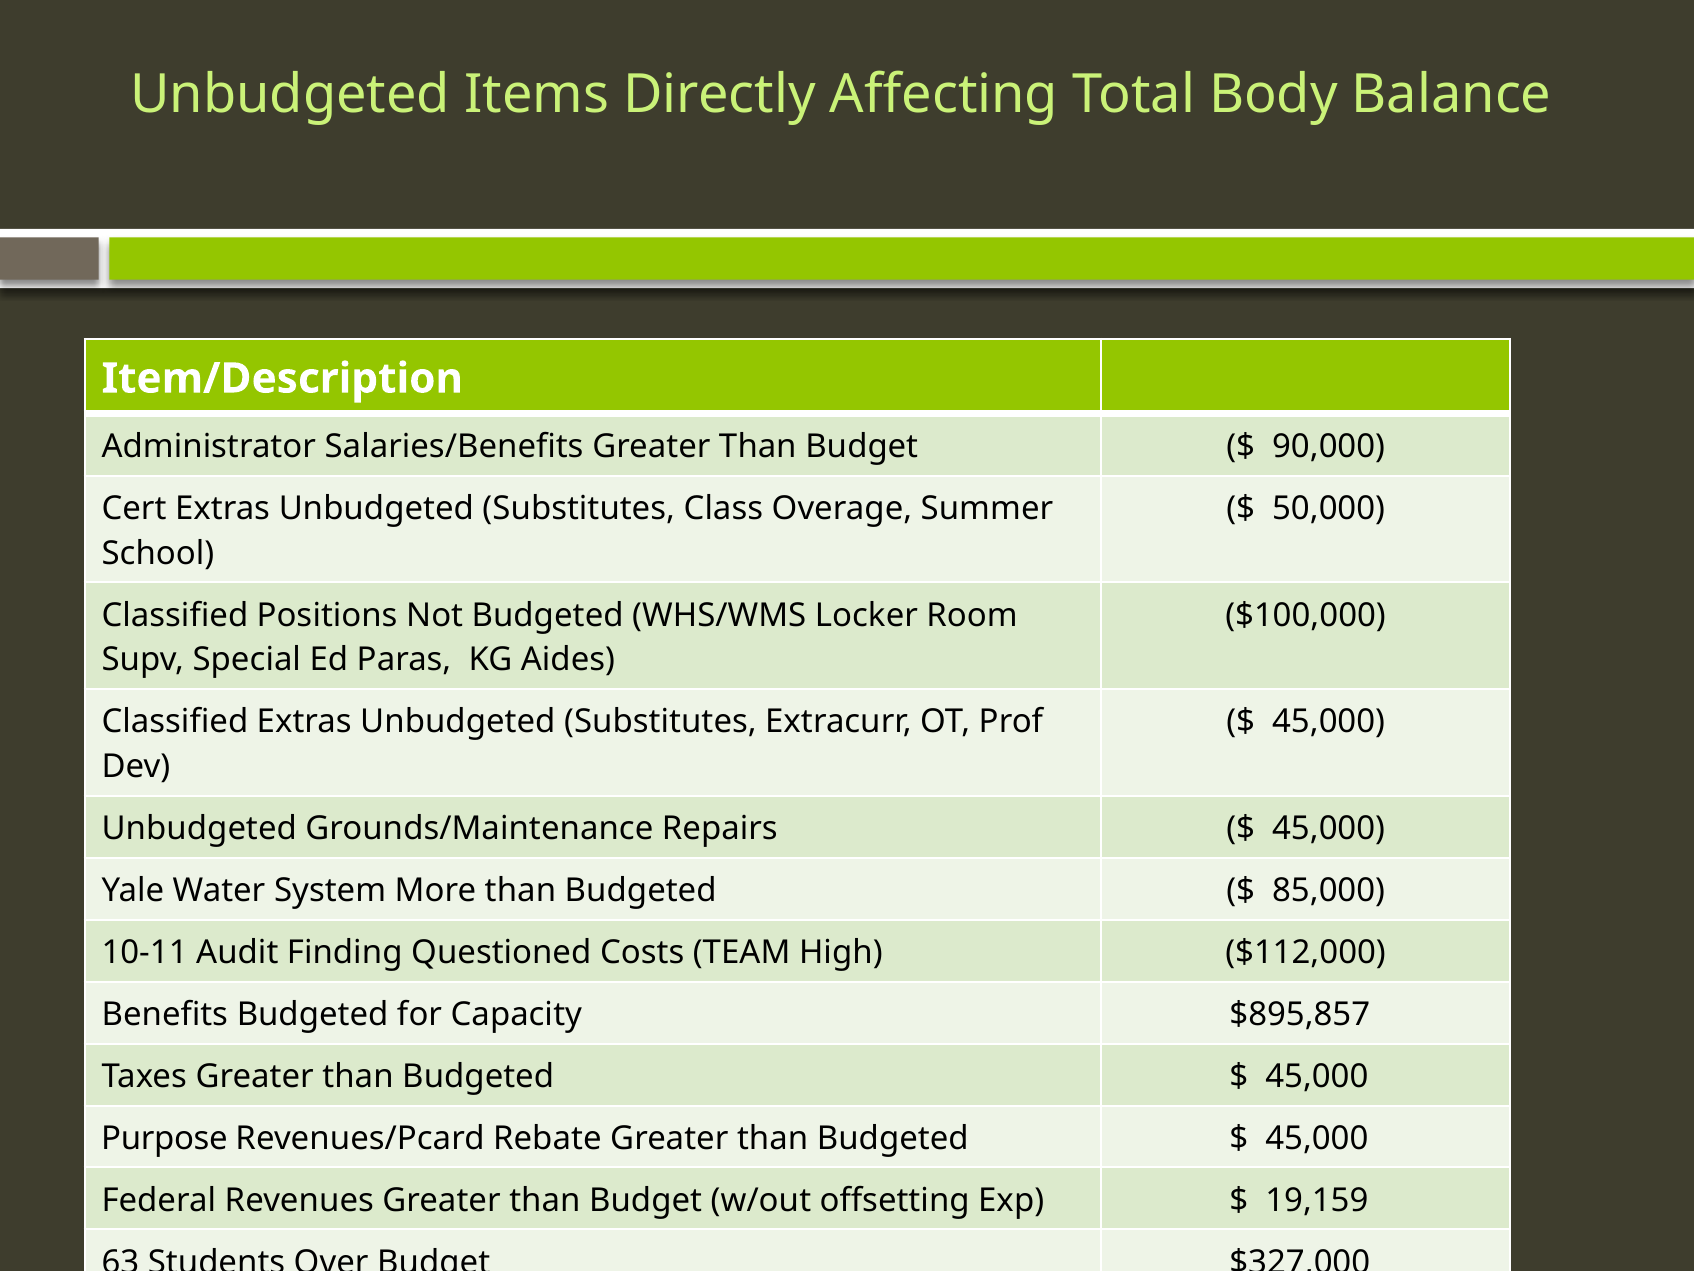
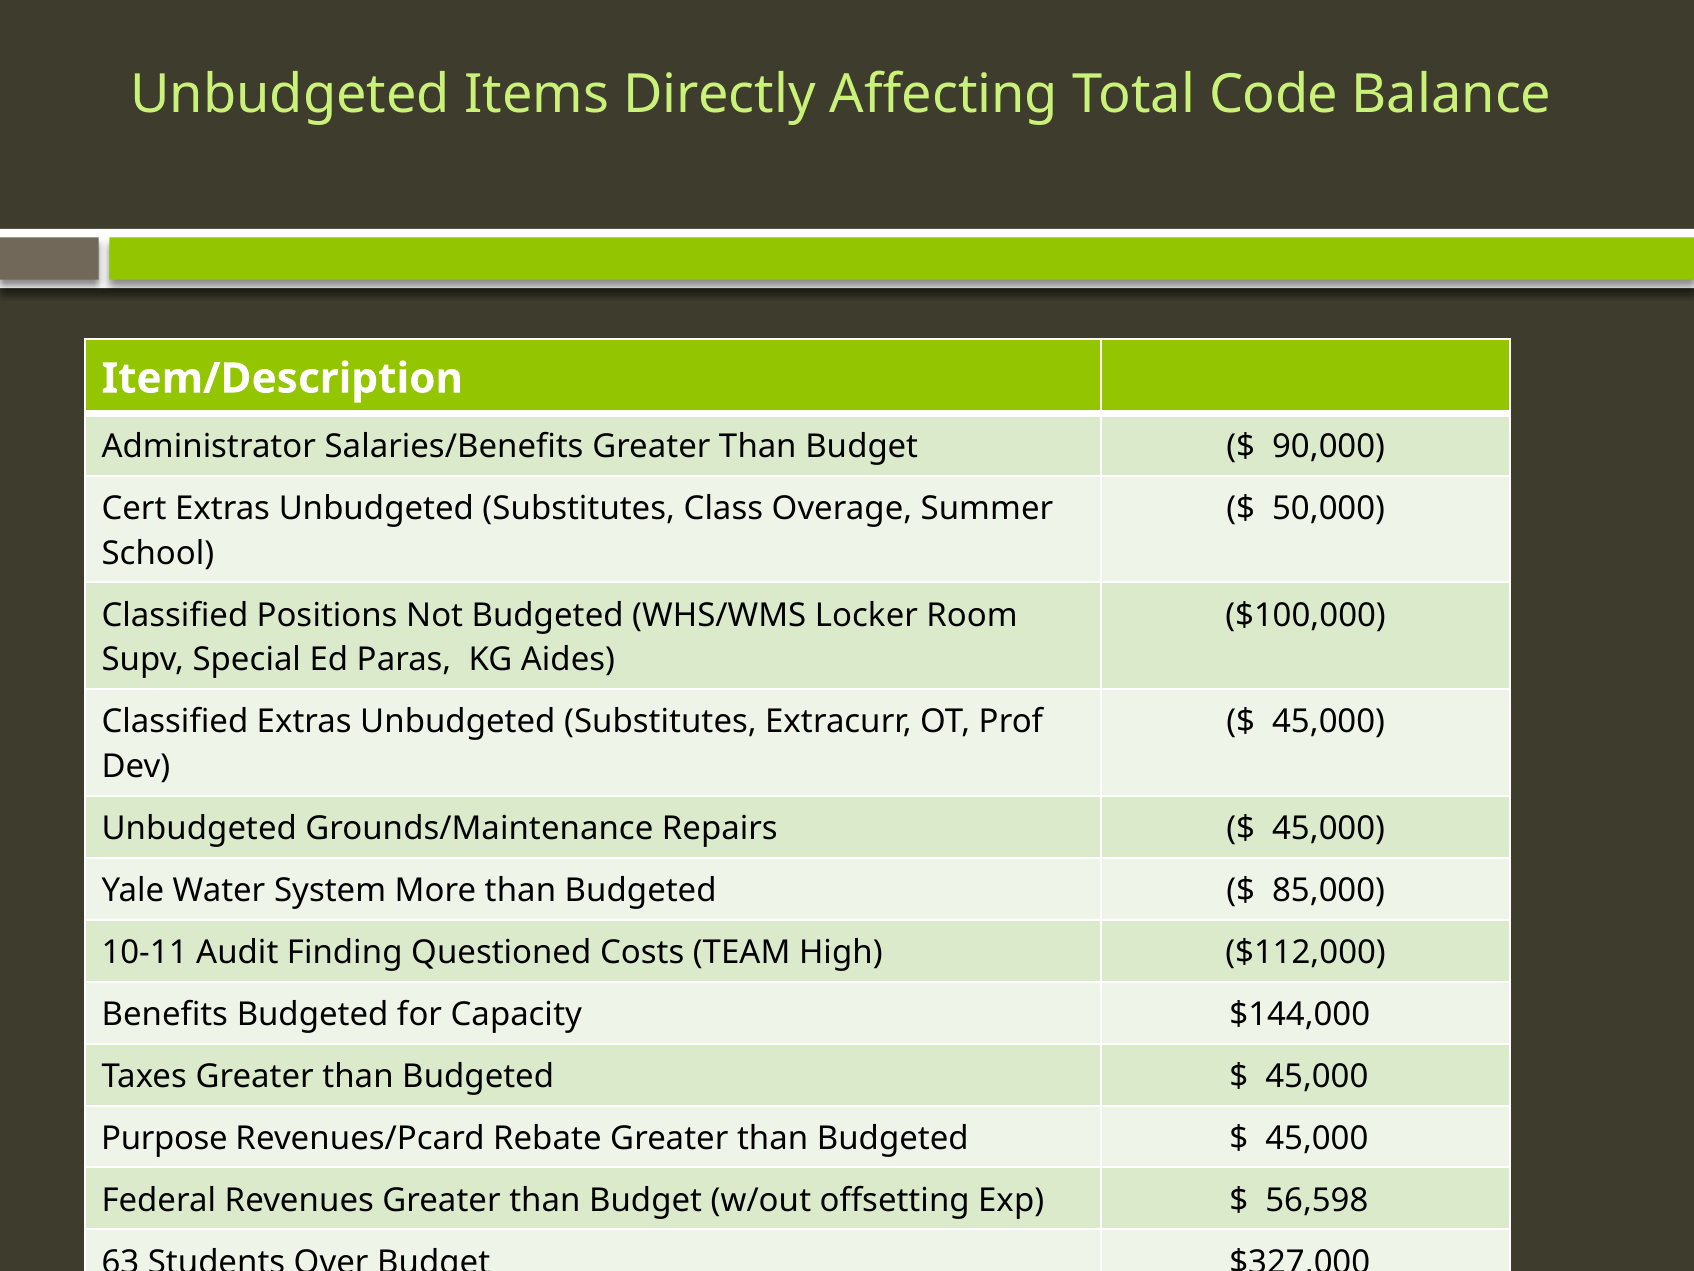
Body: Body -> Code (1274, 95)
$895,857: $895,857 -> $144,000 (1300, 1014)
19,159: 19,159 -> 56,598 (1317, 1200)
